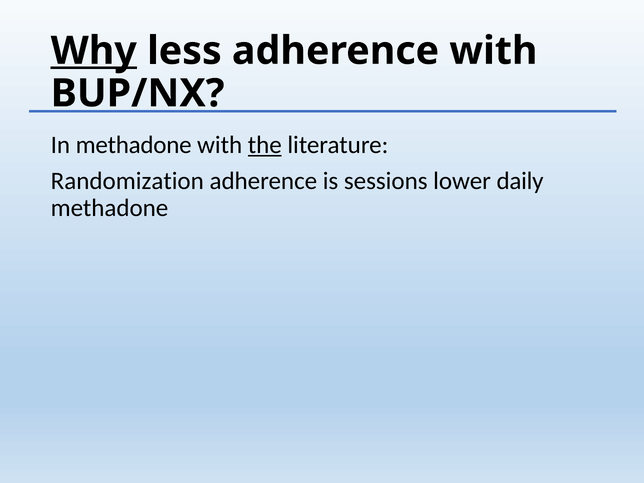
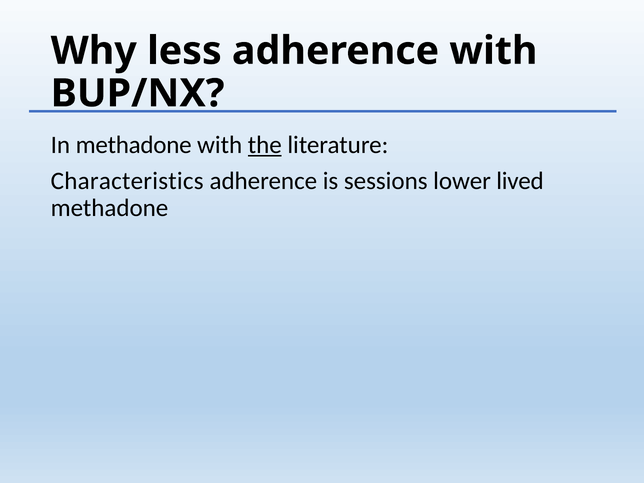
Why underline: present -> none (94, 51)
Randomization: Randomization -> Characteristics (127, 181)
daily: daily -> lived (520, 181)
